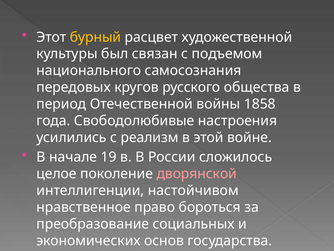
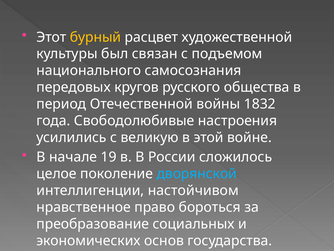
1858: 1858 -> 1832 (260, 104)
реализм: реализм -> великую (150, 137)
дворянской colour: pink -> light blue (197, 173)
